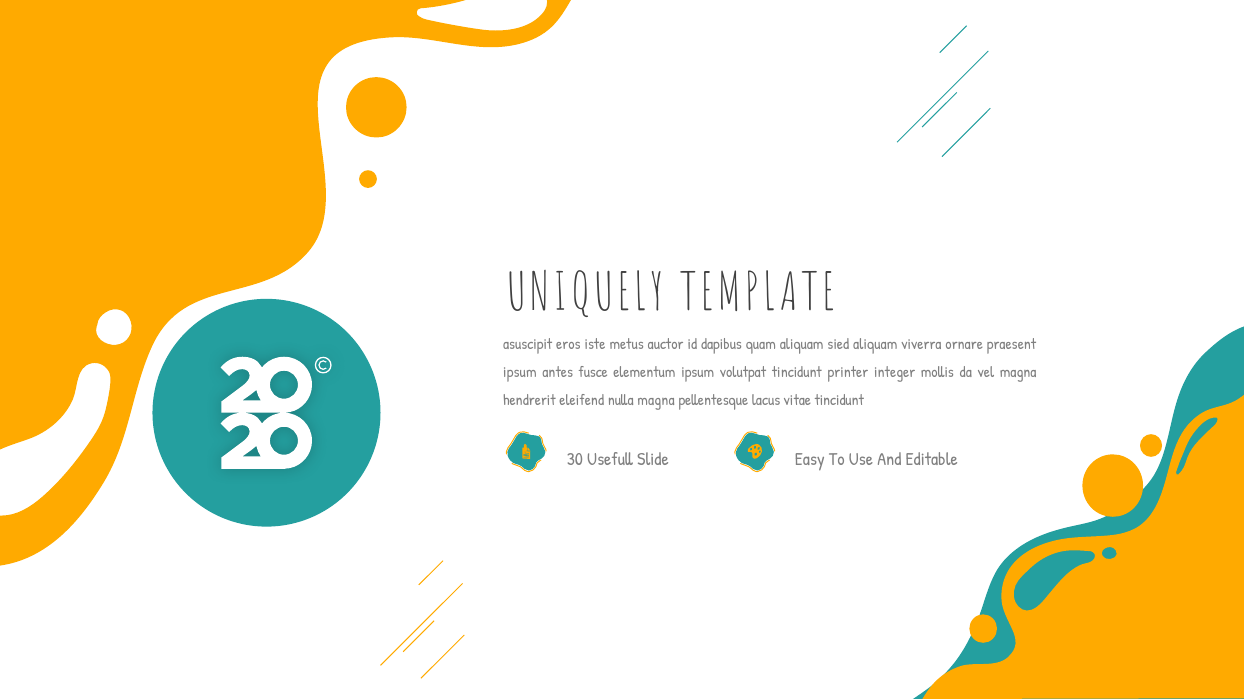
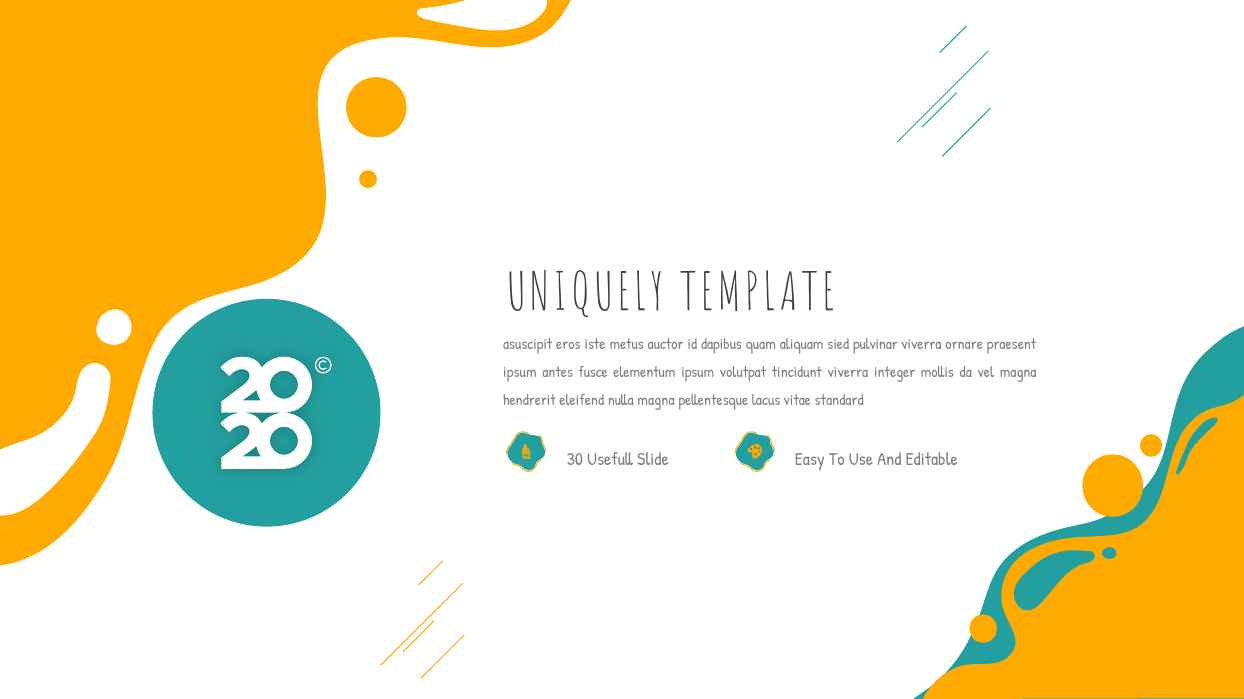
sied aliquam: aliquam -> pulvinar (875, 344)
tincidunt printer: printer -> viverra (848, 372)
vitae tincidunt: tincidunt -> standard (839, 400)
